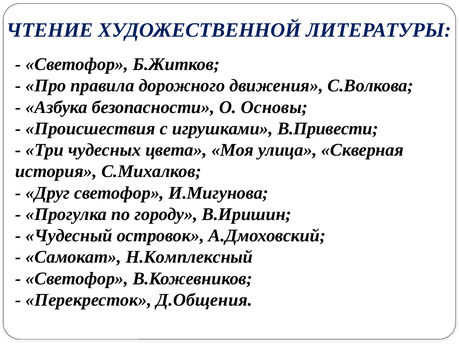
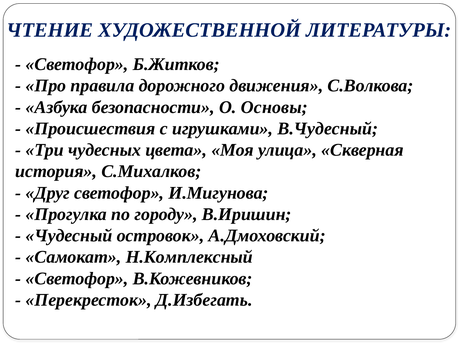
В.Привести: В.Привести -> В.Чудесный (328, 129)
Д.Общения: Д.Общения -> Д.Избегать (204, 300)
